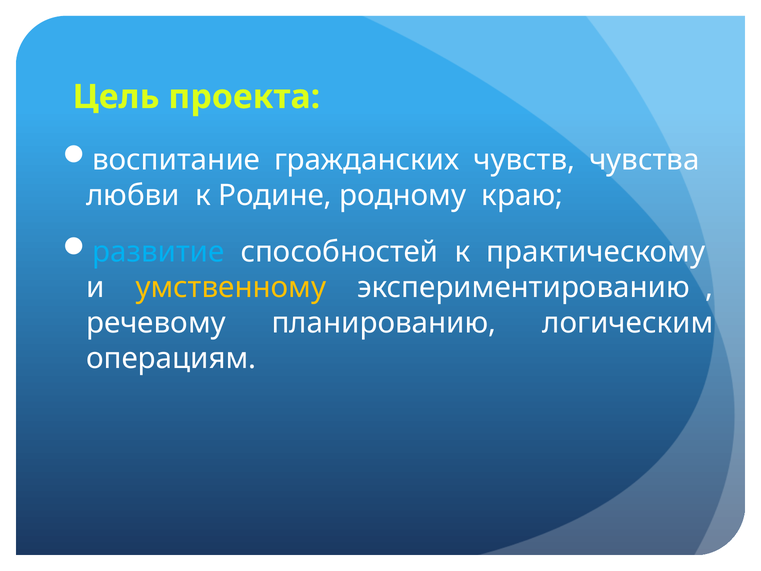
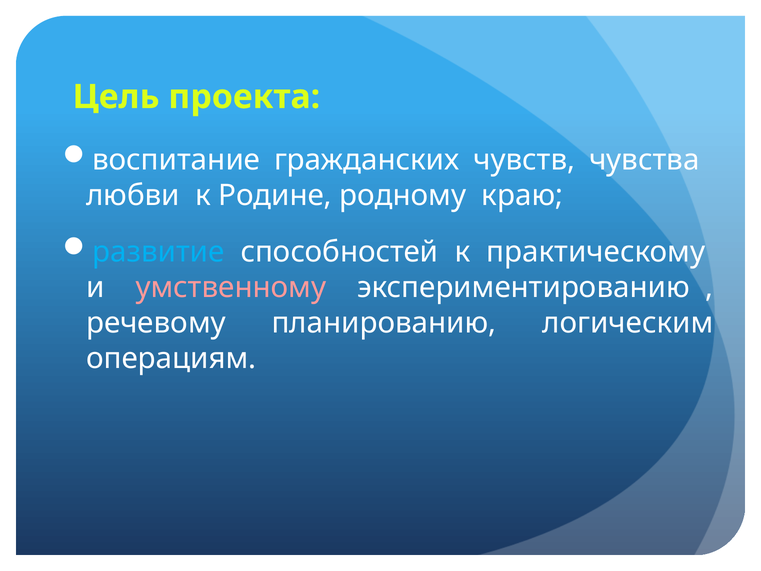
умственному colour: yellow -> pink (231, 287)
